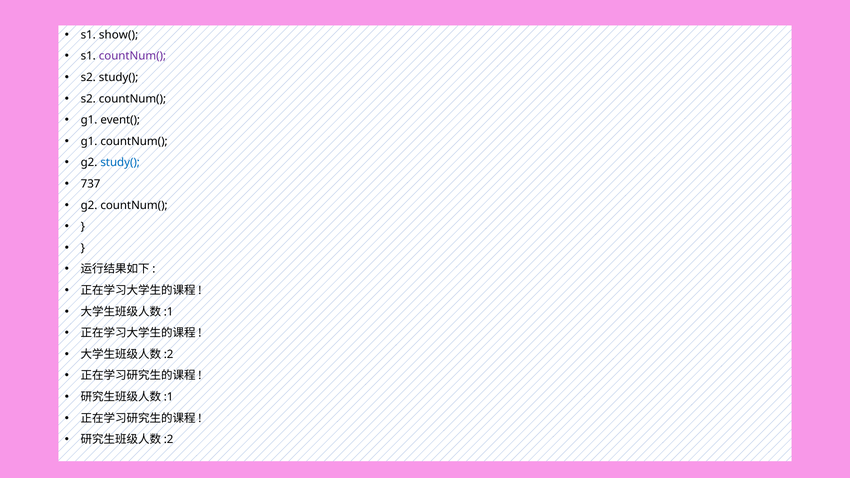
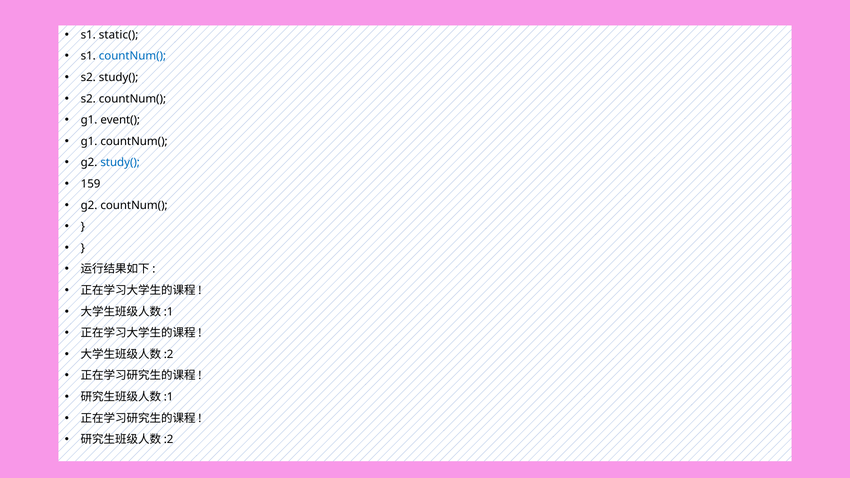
show(: show( -> static( (119, 35)
countNum( colour: purple -> blue (132, 56)
737: 737 -> 159 (91, 184)
